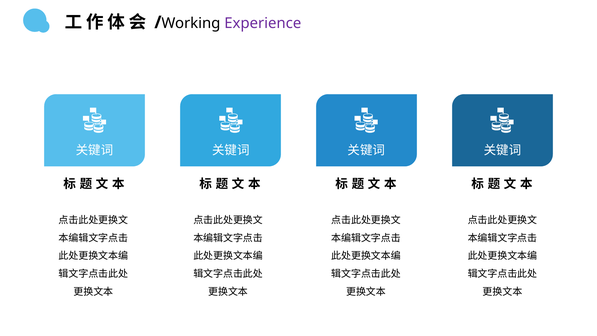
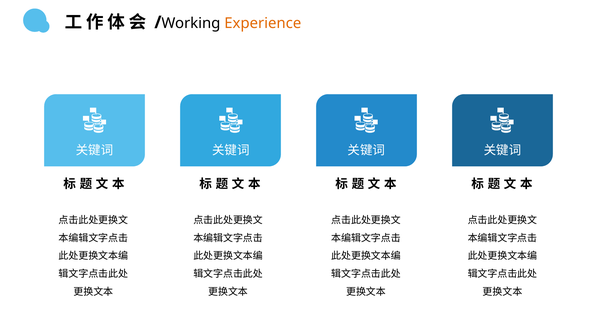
Experience colour: purple -> orange (263, 23)
